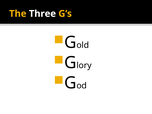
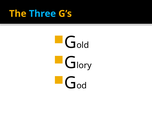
Three colour: white -> light blue (42, 14)
